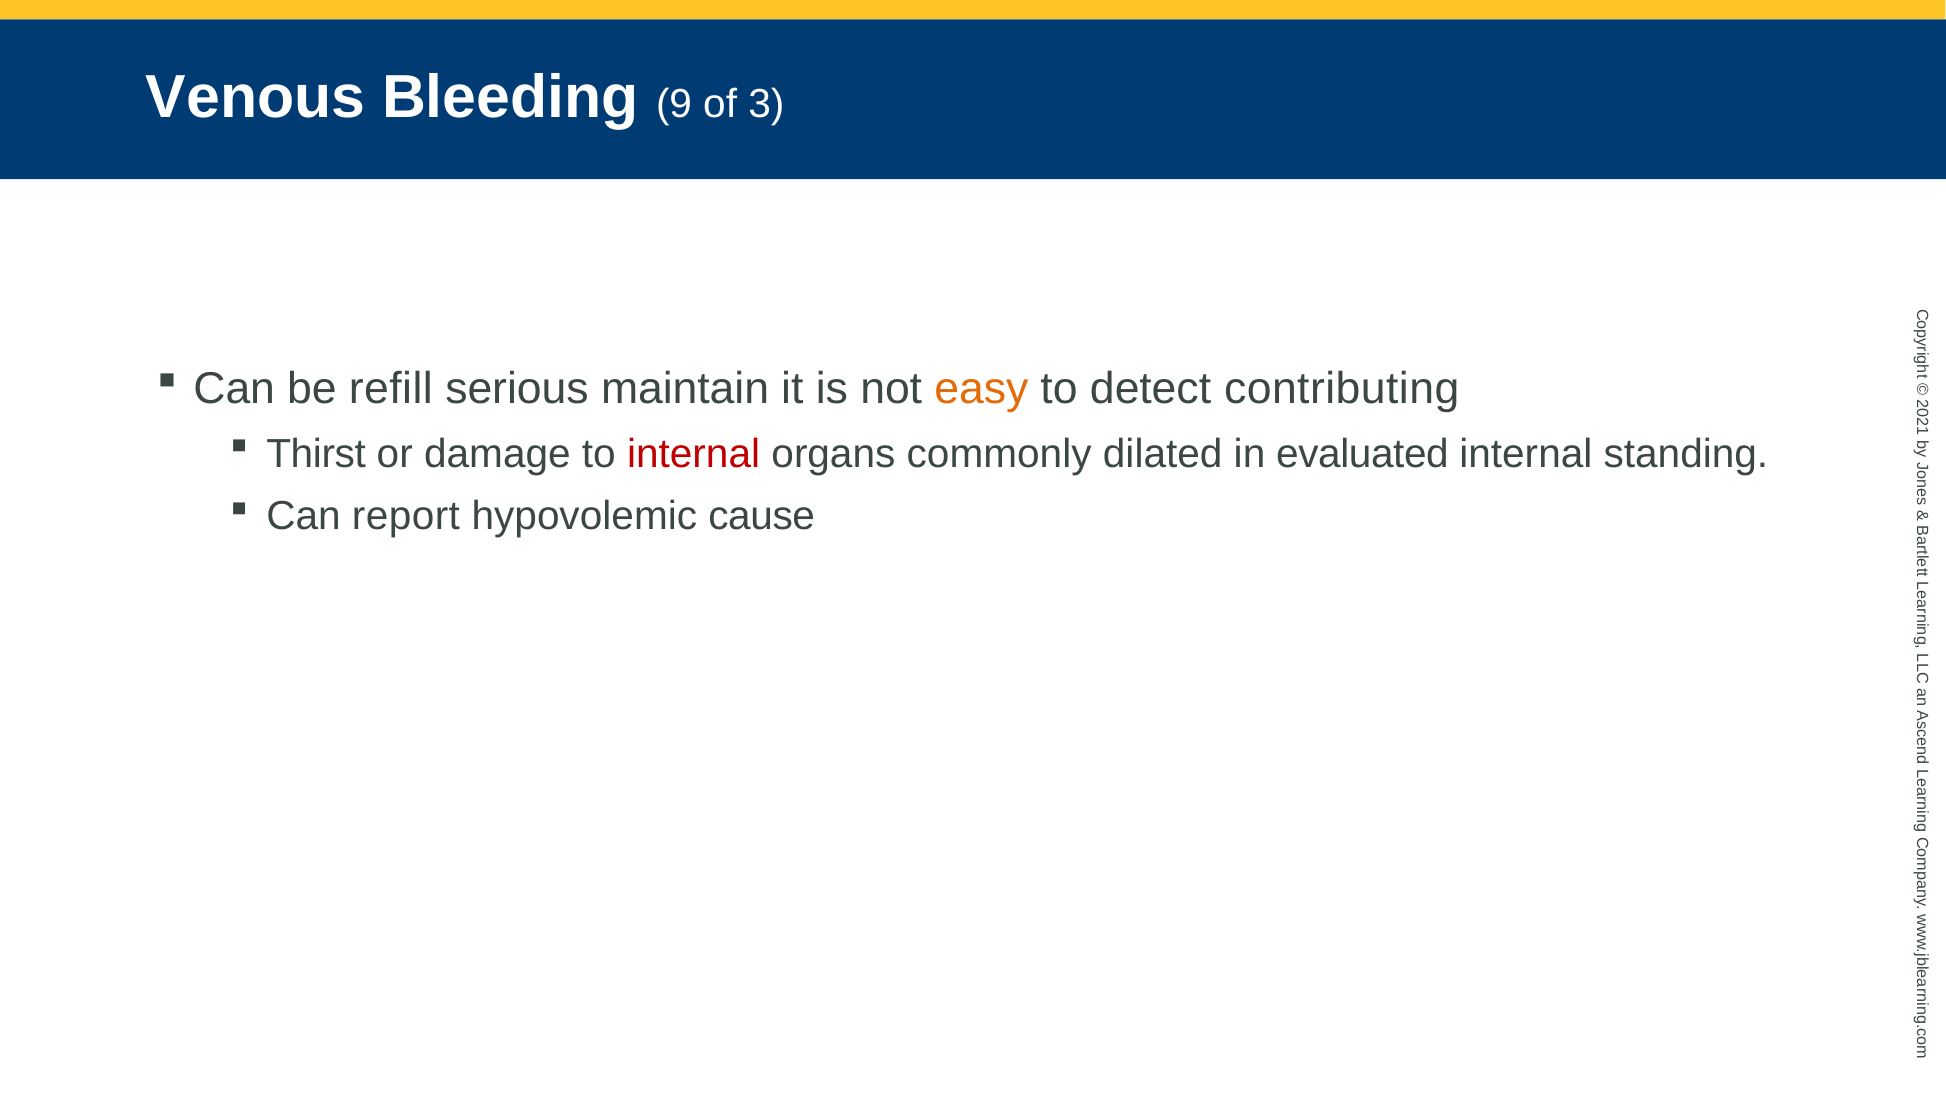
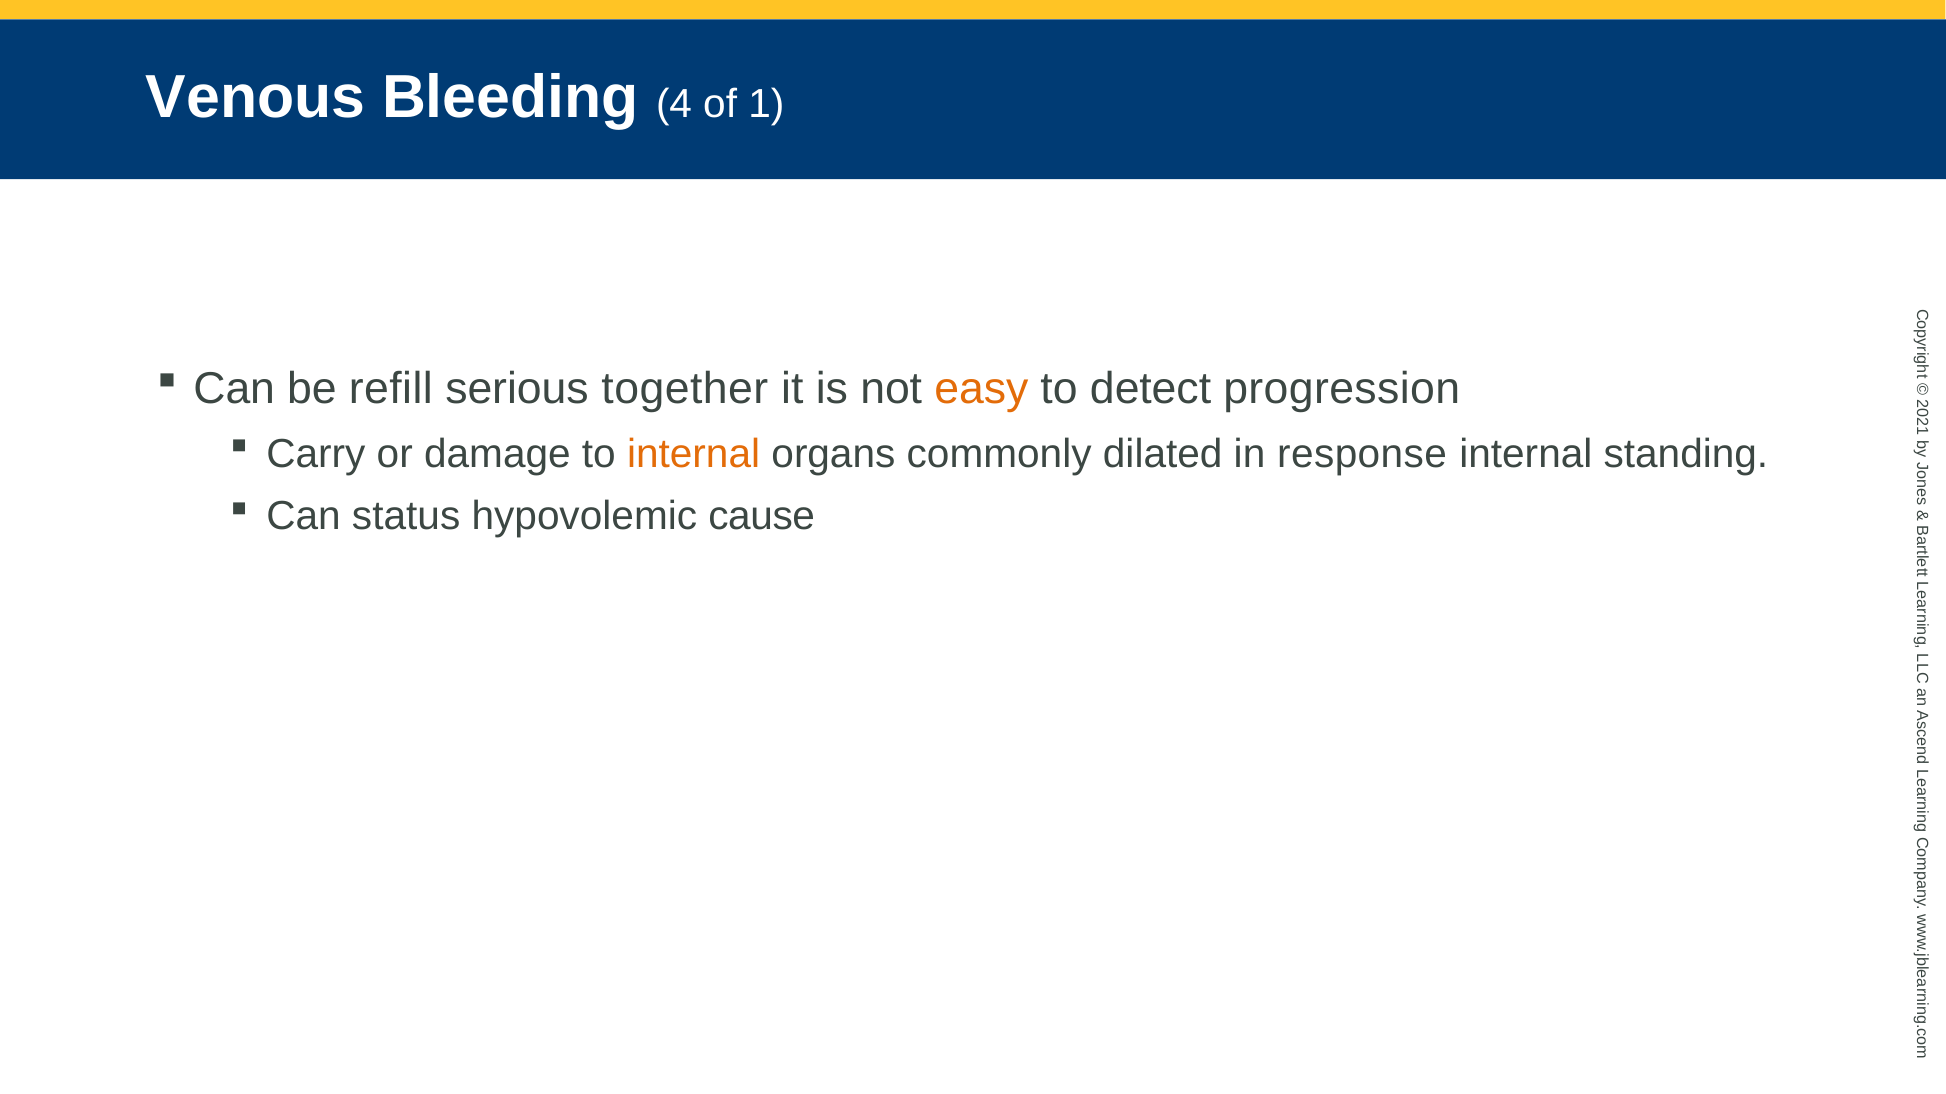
9: 9 -> 4 (674, 104)
of 3: 3 -> 1 (766, 104)
maintain: maintain -> together (685, 389)
contributing: contributing -> progression (1342, 389)
Thirst: Thirst -> Carry (316, 454)
internal colour: red -> orange (694, 454)
evaluated: evaluated -> response (1362, 454)
report: report -> status (406, 517)
